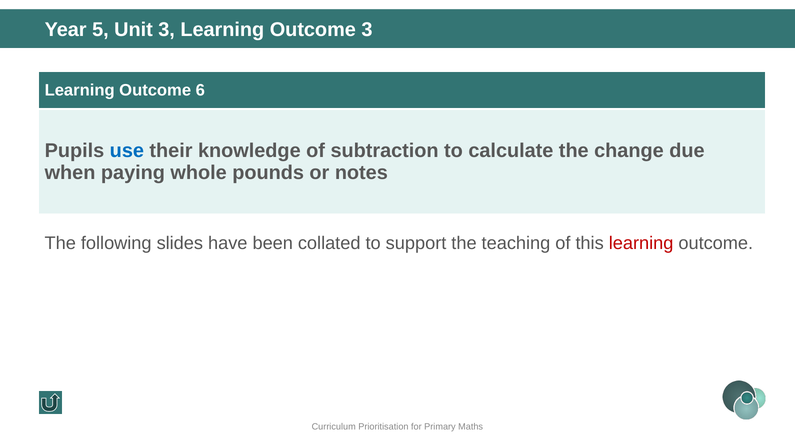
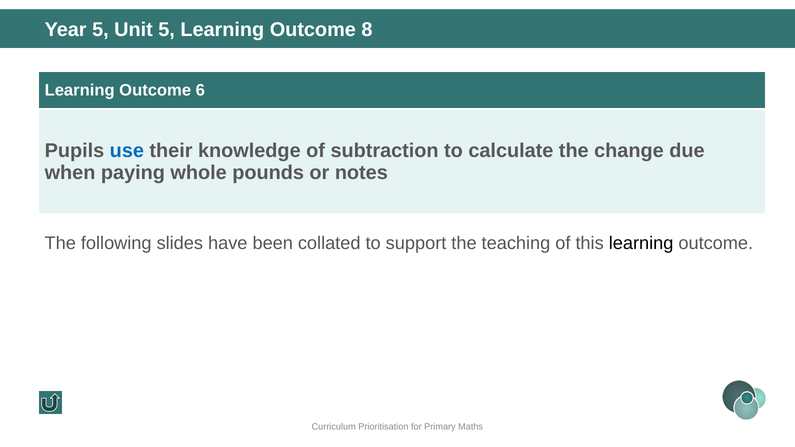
Unit 3: 3 -> 5 (167, 30)
Outcome 3: 3 -> 8 (367, 30)
learning colour: red -> black (641, 243)
